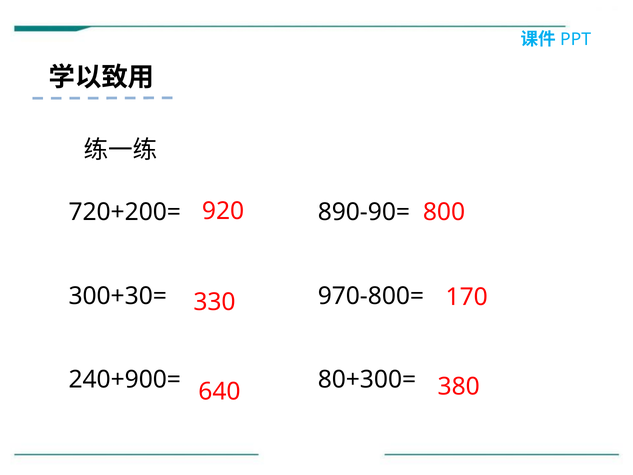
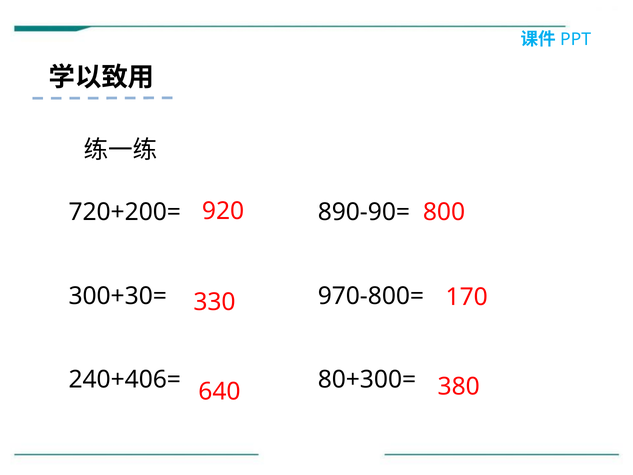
240+900=: 240+900= -> 240+406= (125, 380)
